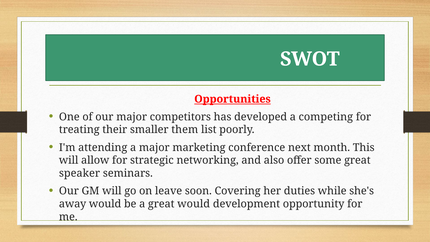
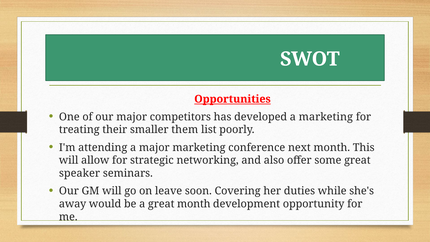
a competing: competing -> marketing (326, 117)
great would: would -> month (194, 204)
